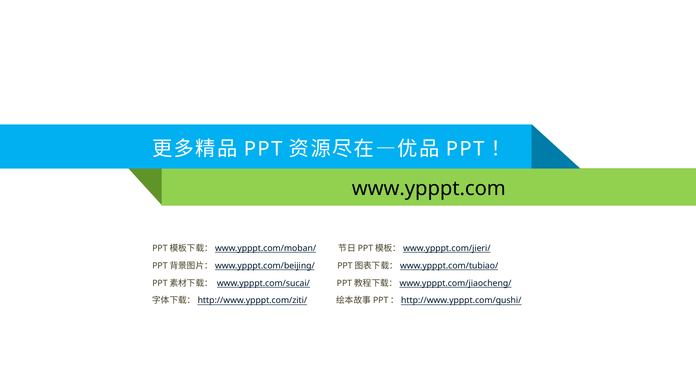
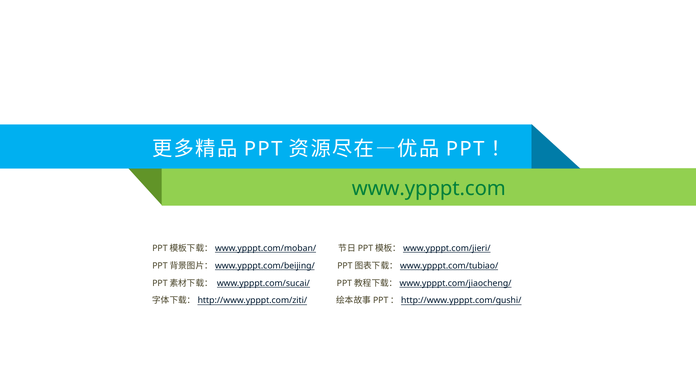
www.ypppt.com colour: black -> green (429, 189)
